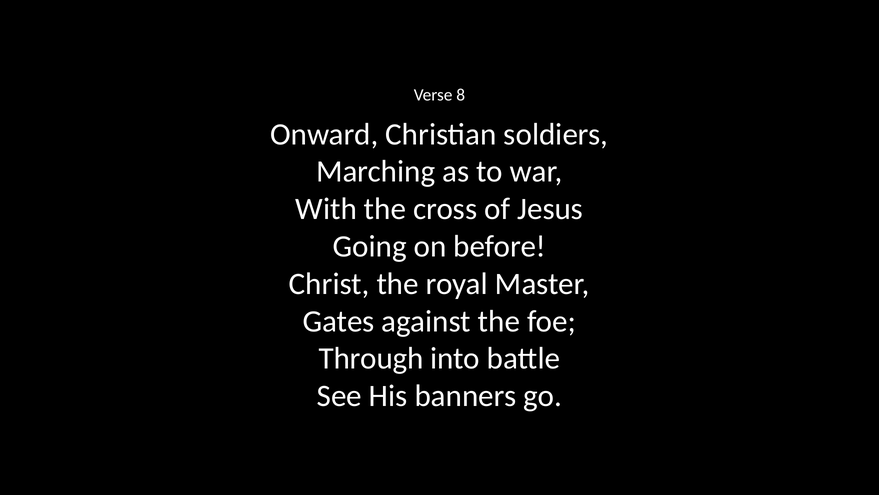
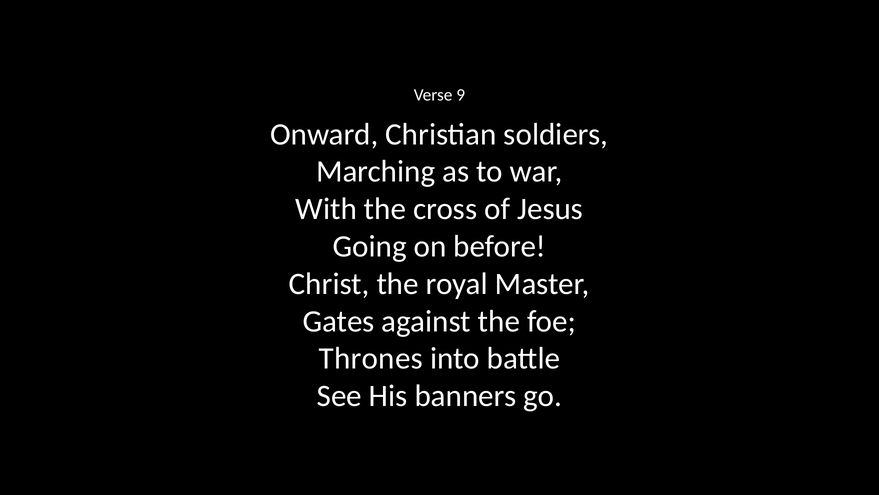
8: 8 -> 9 (461, 95)
Through: Through -> Thrones (371, 358)
